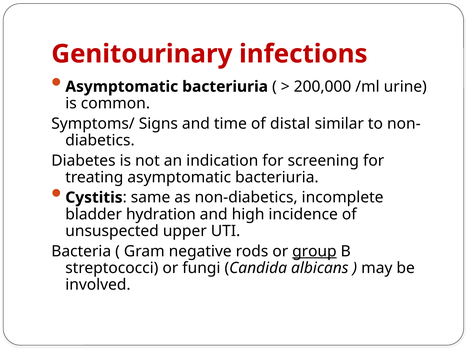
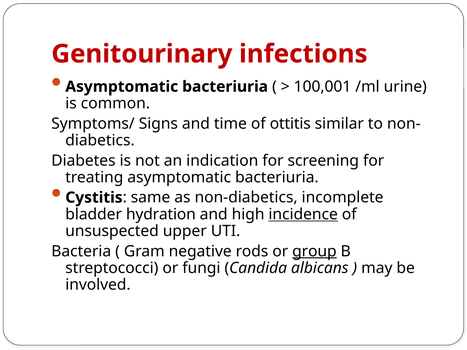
200,000: 200,000 -> 100,001 (323, 87)
distal: distal -> ottitis (290, 124)
incidence underline: none -> present (303, 214)
